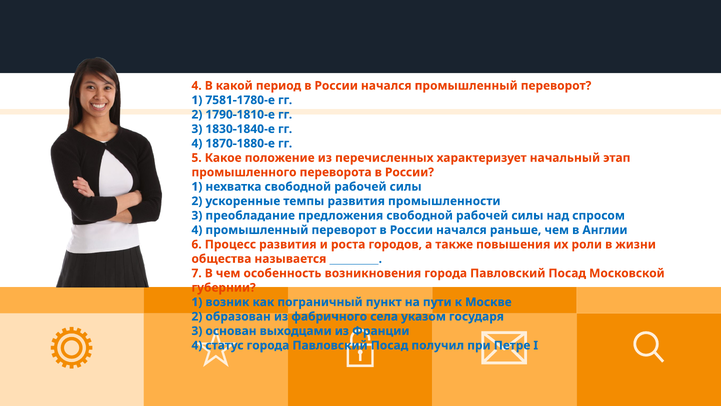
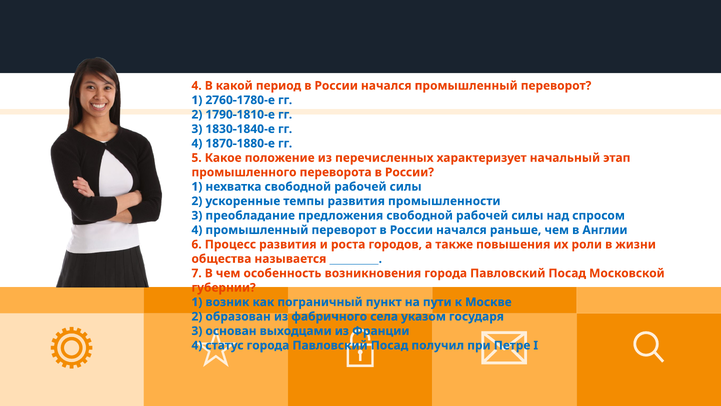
7581-1780-е: 7581-1780-е -> 2760-1780-е (240, 100)
